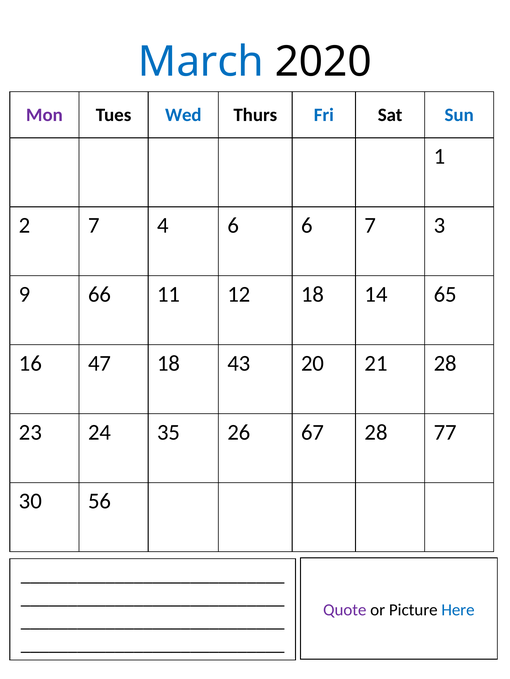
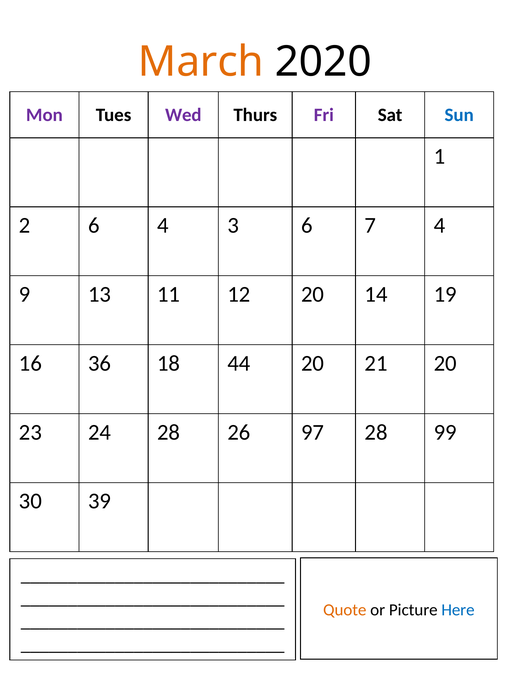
March colour: blue -> orange (201, 62)
Wed colour: blue -> purple (183, 115)
Fri colour: blue -> purple (324, 115)
2 7: 7 -> 6 (94, 226)
4 6: 6 -> 3 (233, 226)
7 3: 3 -> 4 (439, 226)
66: 66 -> 13 (99, 295)
12 18: 18 -> 20 (313, 295)
65: 65 -> 19 (445, 295)
47: 47 -> 36 (99, 364)
43: 43 -> 44 (239, 364)
21 28: 28 -> 20 (445, 364)
24 35: 35 -> 28 (169, 433)
67: 67 -> 97 (313, 433)
77: 77 -> 99 (445, 433)
56: 56 -> 39 (99, 502)
Quote colour: purple -> orange (345, 611)
